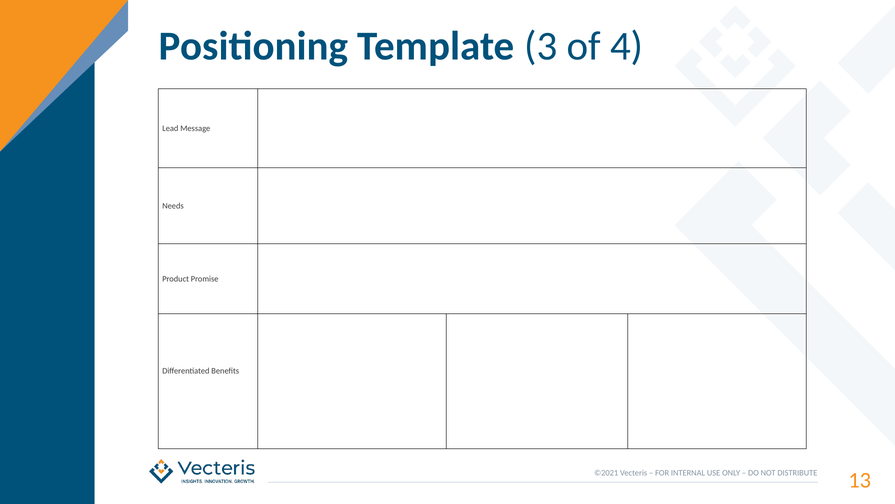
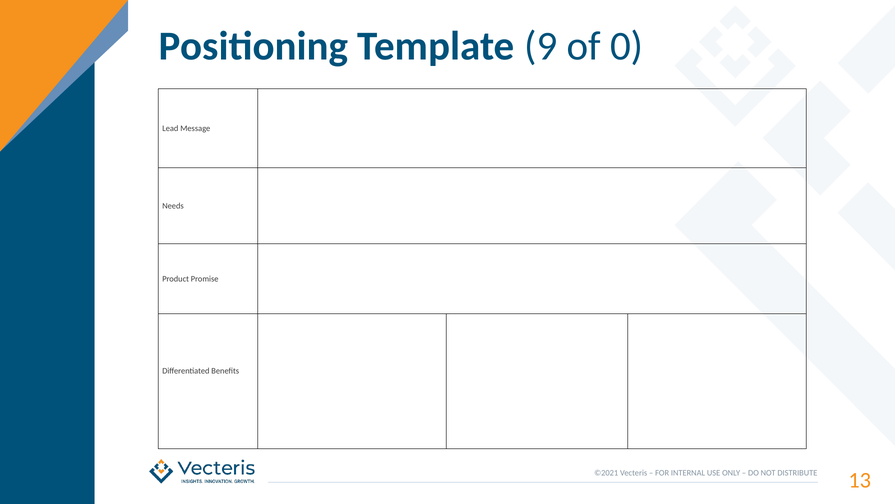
3: 3 -> 9 (541, 46)
4: 4 -> 0 (627, 46)
